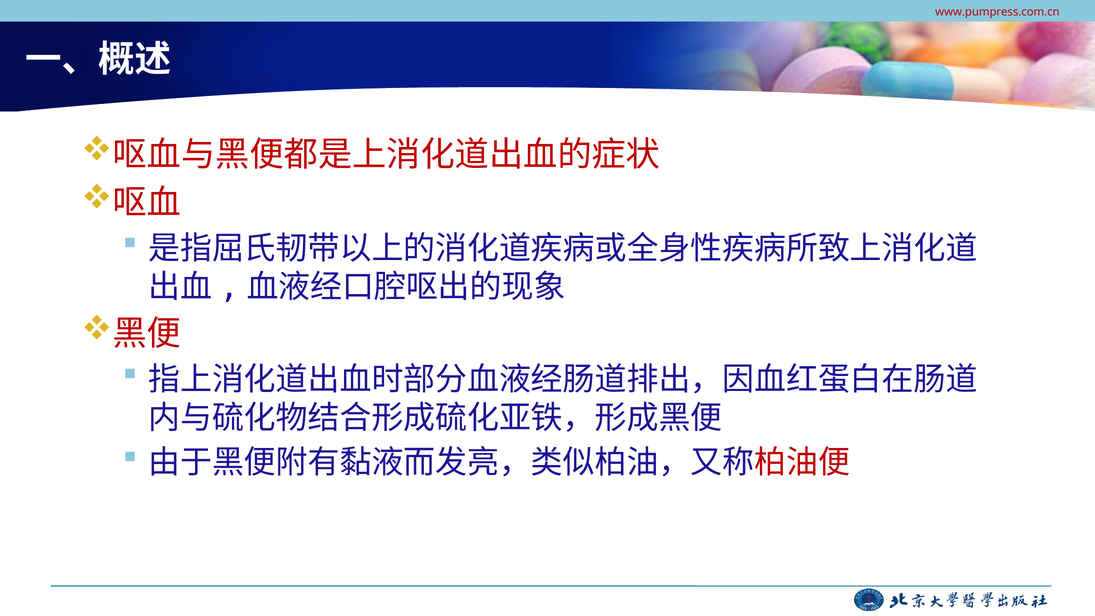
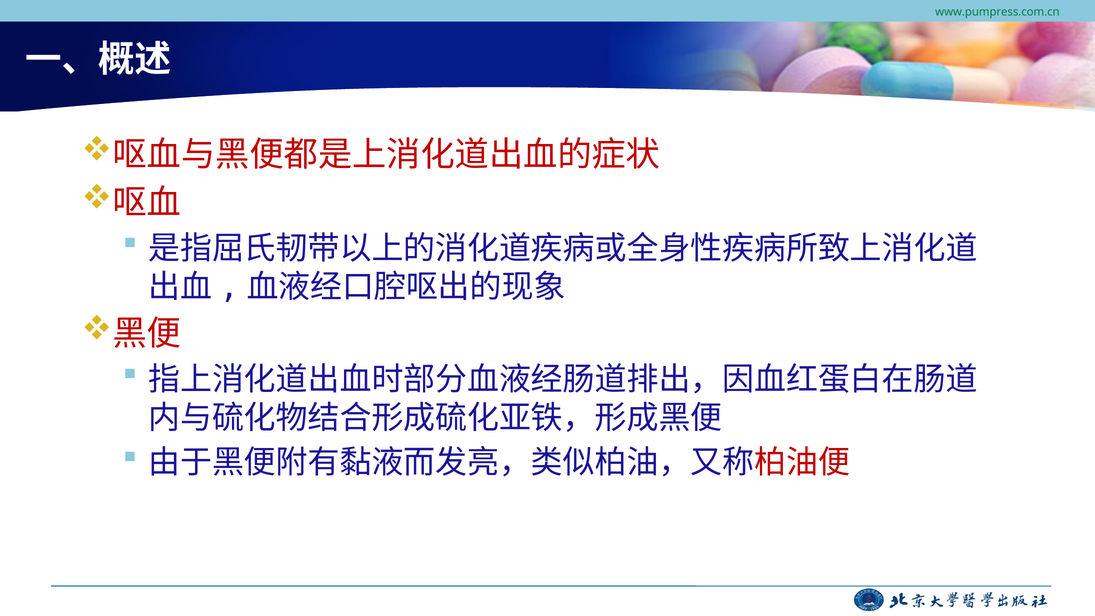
www.pumpress.com.cn colour: red -> green (997, 12)
